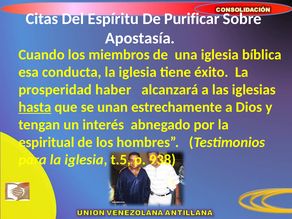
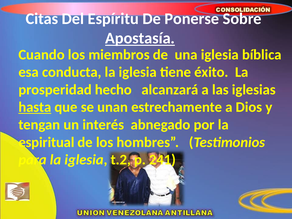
Purificar: Purificar -> Ponerse (192, 19)
Apostasía underline: none -> present (140, 38)
haber: haber -> hecho (113, 90)
t.5: t.5 -> t.2 (121, 160)
938: 938 -> 241 (162, 160)
